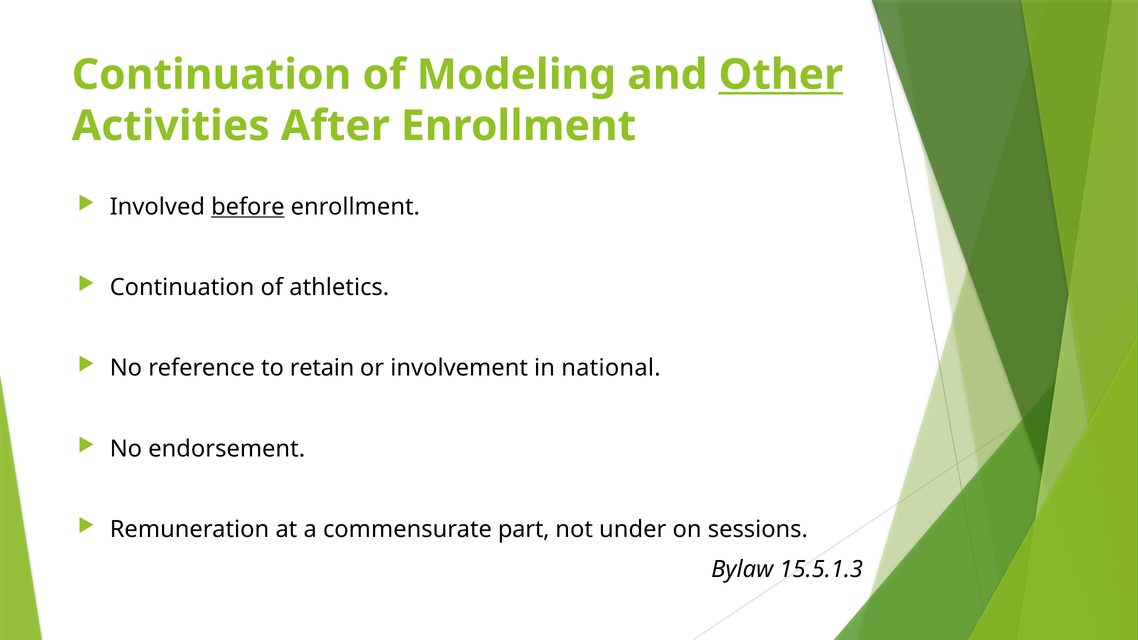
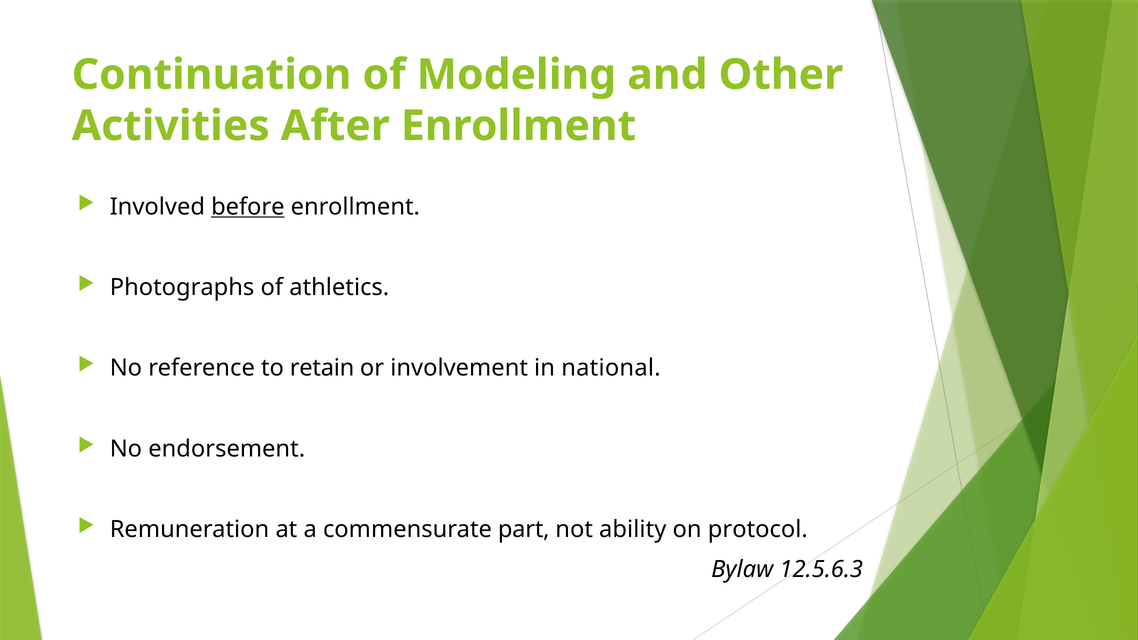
Other underline: present -> none (781, 75)
Continuation: Continuation -> Photographs (182, 287)
under: under -> ability (633, 529)
sessions: sessions -> protocol (758, 529)
15.5.1.3: 15.5.1.3 -> 12.5.6.3 (821, 570)
